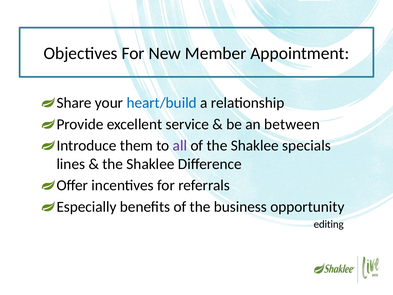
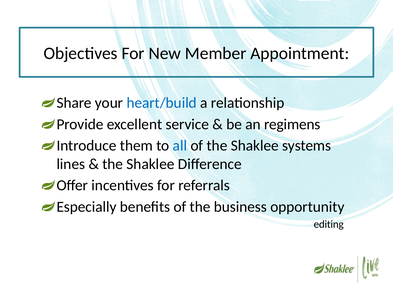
between: between -> regimens (292, 124)
all colour: purple -> blue (180, 146)
specials: specials -> systems (307, 146)
